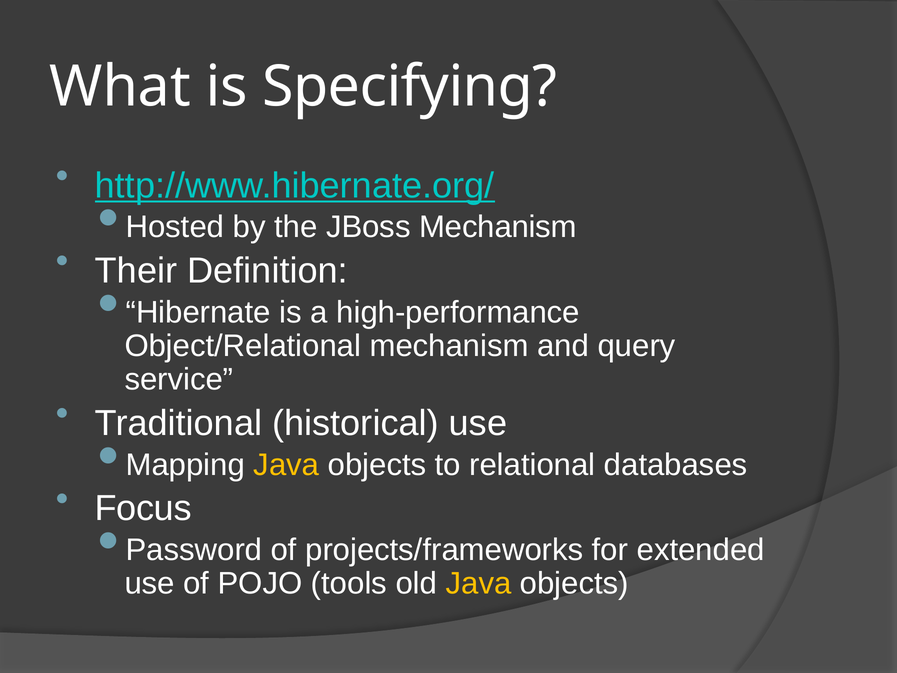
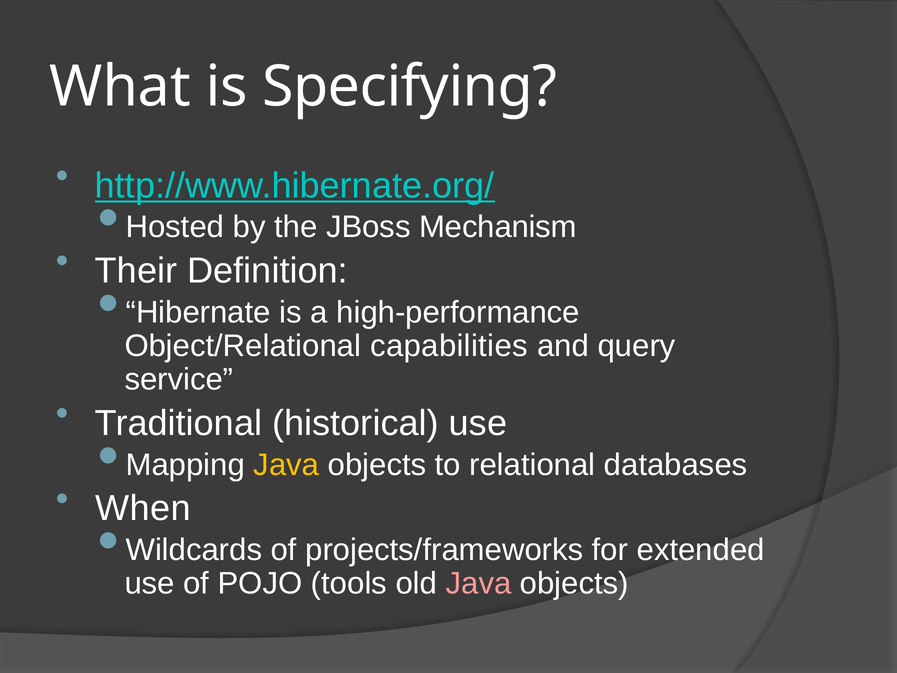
Object/Relational mechanism: mechanism -> capabilities (449, 346)
Focus: Focus -> When (143, 508)
Password: Password -> Wildcards (194, 550)
Java colour: yellow -> pink (479, 583)
